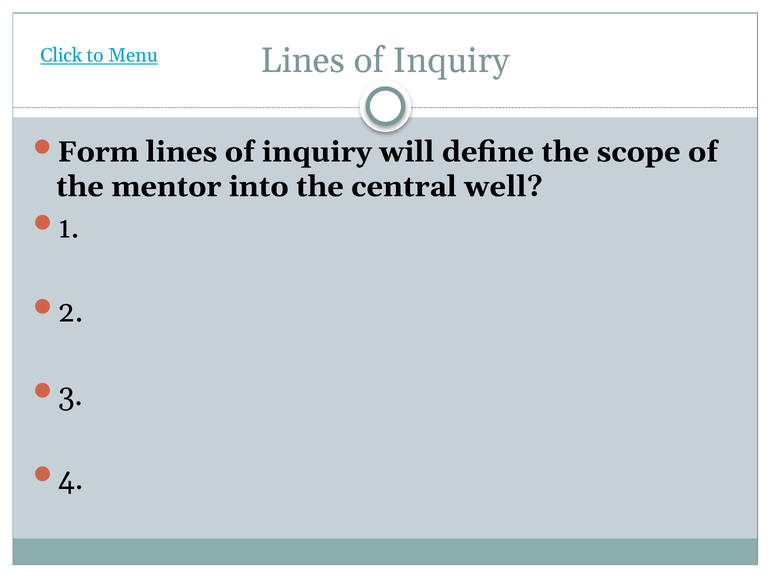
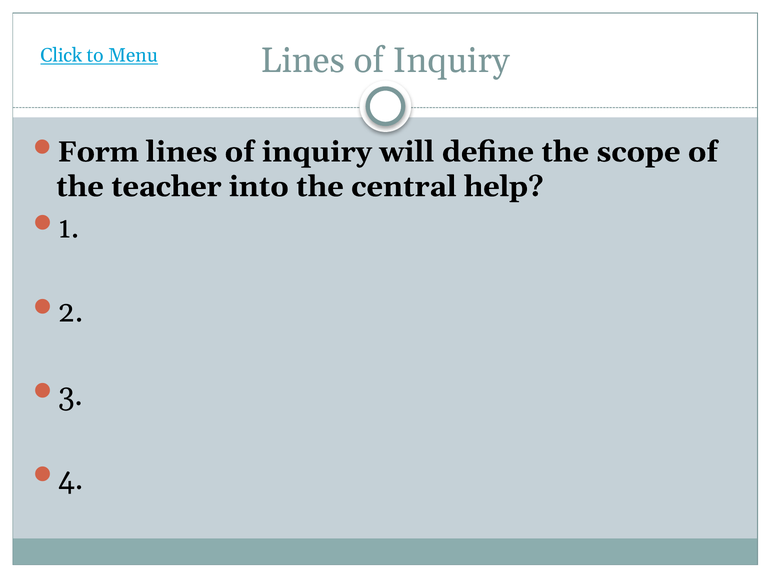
mentor: mentor -> teacher (166, 187)
well: well -> help (504, 187)
